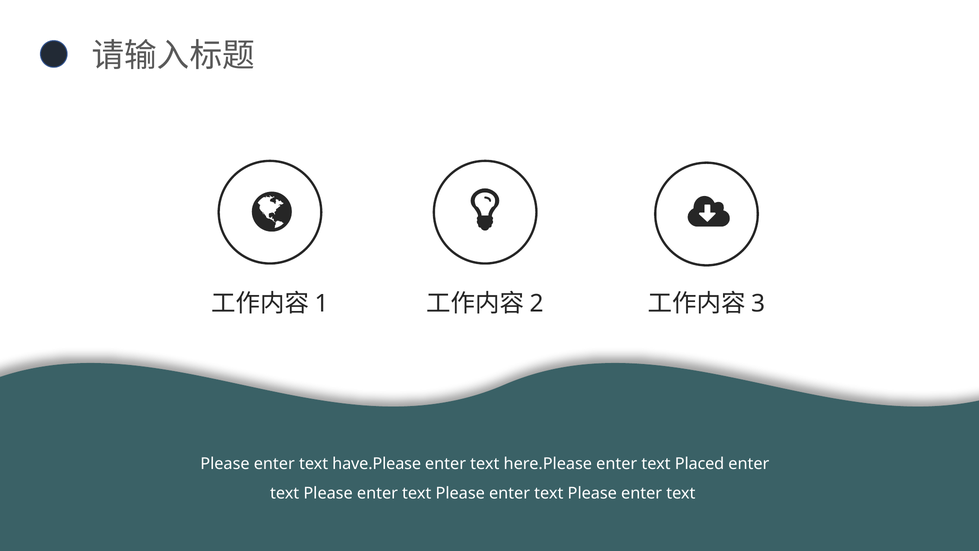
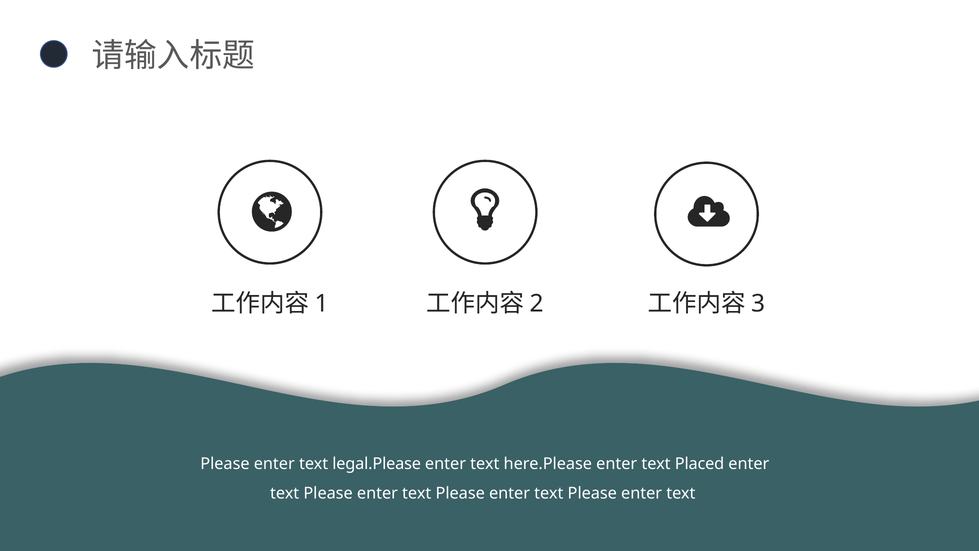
have.Please: have.Please -> legal.Please (377, 464)
